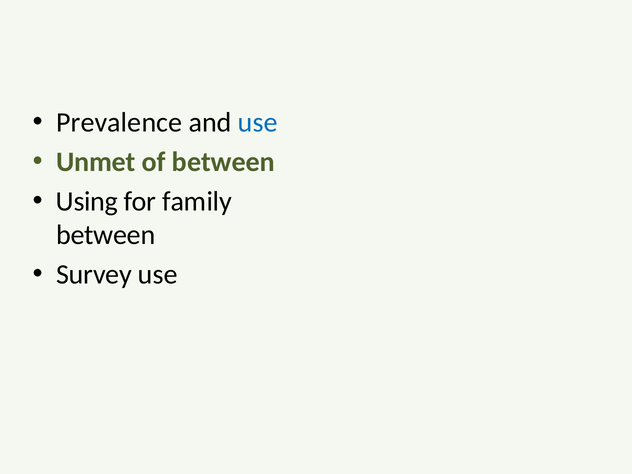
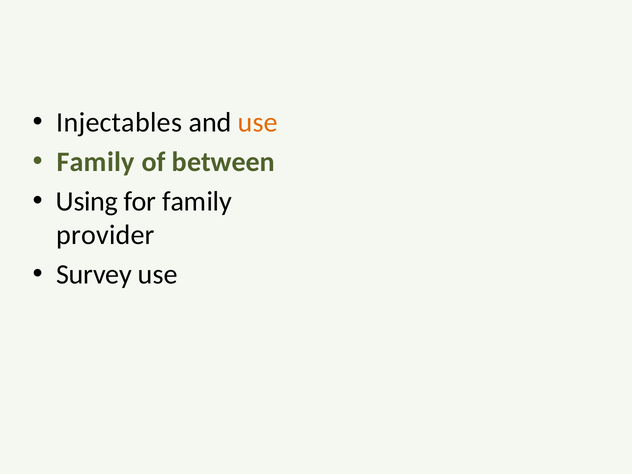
Prevalence: Prevalence -> Injectables (119, 123)
use colour: blue -> orange (258, 123)
Unmet: Unmet -> Family (96, 162)
between: between -> provider (106, 235)
